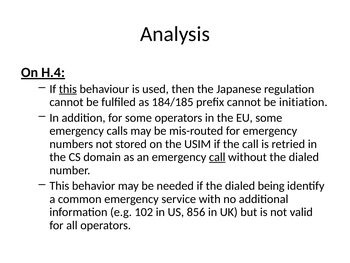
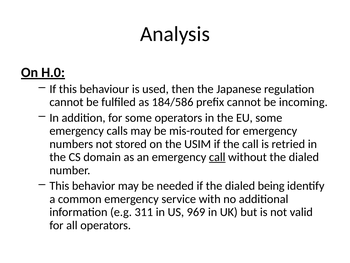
H.4: H.4 -> H.0 (53, 72)
this underline: present -> none (68, 89)
184/185: 184/185 -> 184/586 (173, 102)
initiation: initiation -> incoming (303, 102)
102: 102 -> 311 (144, 212)
856: 856 -> 969 (196, 212)
